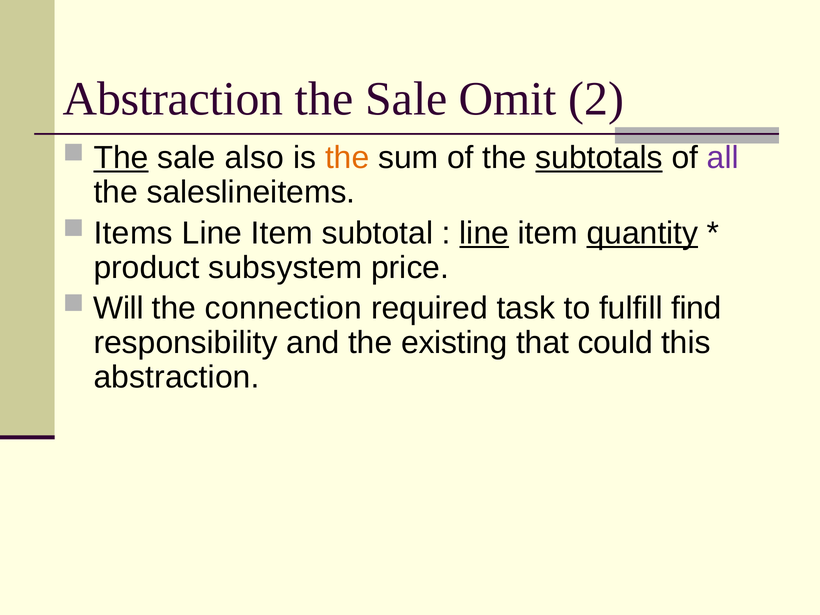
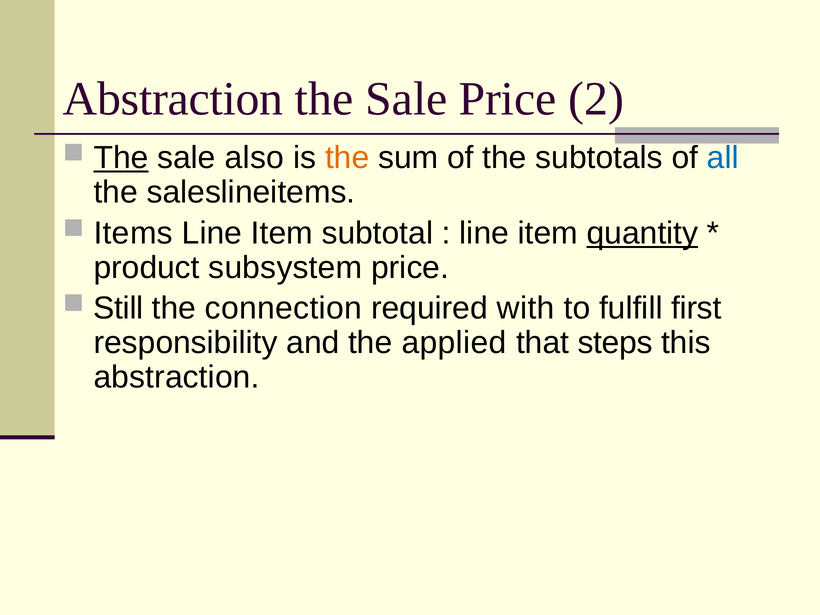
Sale Omit: Omit -> Price (508, 99)
subtotals underline: present -> none (599, 158)
all colour: purple -> blue (723, 158)
line underline: present -> none (484, 233)
Will: Will -> Still (118, 308)
task: task -> with (526, 308)
find: find -> first (696, 308)
existing: existing -> applied (454, 343)
could: could -> steps (615, 343)
